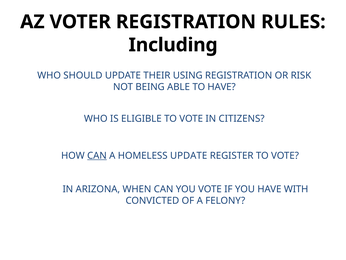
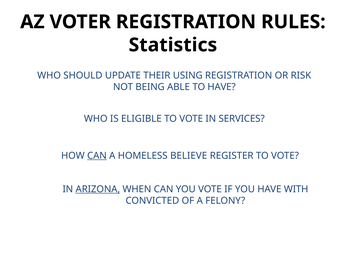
Including: Including -> Statistics (173, 45)
CITIZENS: CITIZENS -> SERVICES (242, 119)
HOMELESS UPDATE: UPDATE -> BELIEVE (189, 155)
ARIZONA underline: none -> present (98, 189)
